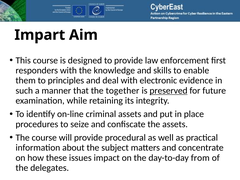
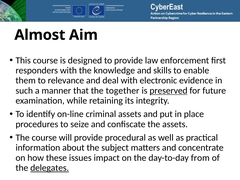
Impart: Impart -> Almost (40, 35)
principles: principles -> relevance (66, 81)
delegates underline: none -> present (50, 168)
